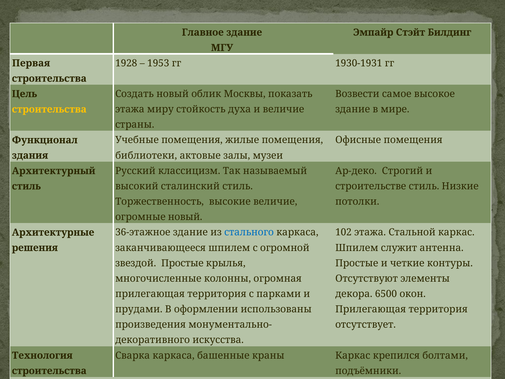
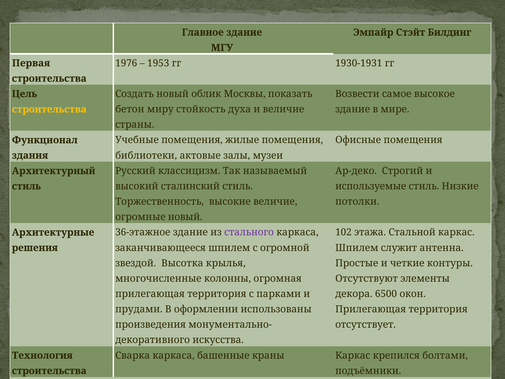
1928: 1928 -> 1976 (126, 63)
этажа: этажа -> бетон (130, 109)
строительстве: строительстве -> используемые (371, 186)
стального colour: blue -> purple (249, 232)
звездой Простые: Простые -> Высотка (182, 263)
